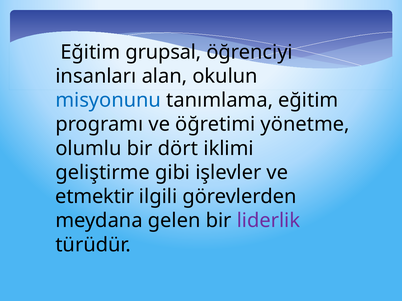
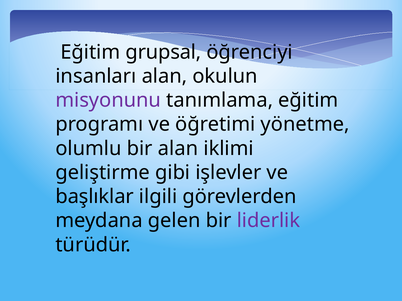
misyonunu colour: blue -> purple (108, 100)
bir dört: dört -> alan (178, 149)
etmektir: etmektir -> başlıklar (95, 197)
